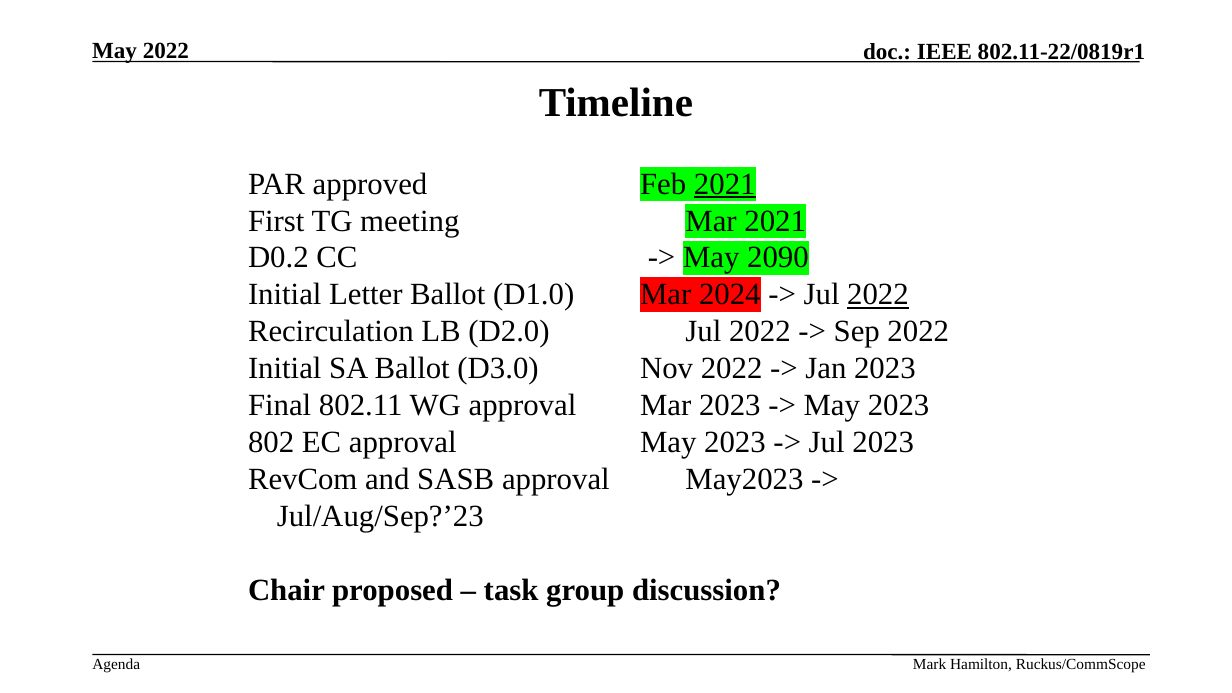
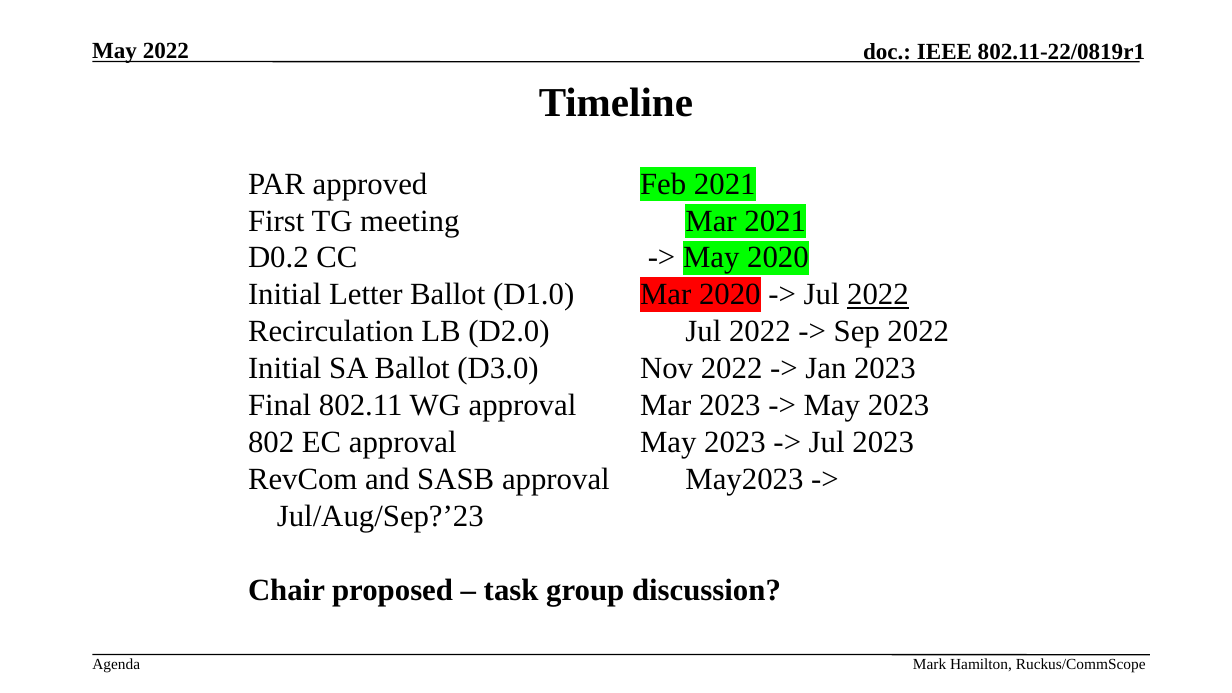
2021 underline: present -> none (725, 184)
May 2090: 2090 -> 2020 (778, 258)
Mar 2024: 2024 -> 2020 (730, 295)
